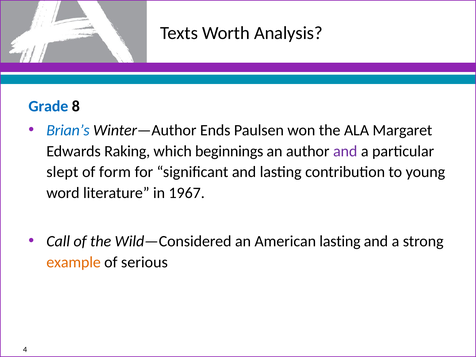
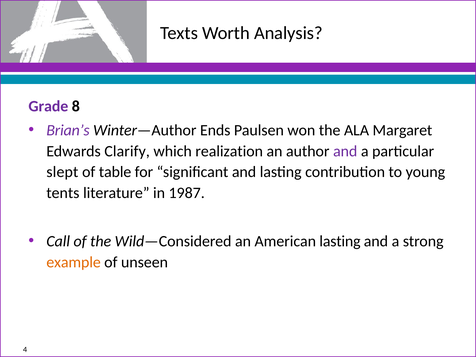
Grade colour: blue -> purple (48, 106)
Brian’s colour: blue -> purple (68, 130)
Raking: Raking -> Clarify (127, 151)
beginnings: beginnings -> realization (229, 151)
form: form -> table (115, 172)
word: word -> tents (63, 193)
1967: 1967 -> 1987 (187, 193)
serious: serious -> unseen (145, 262)
